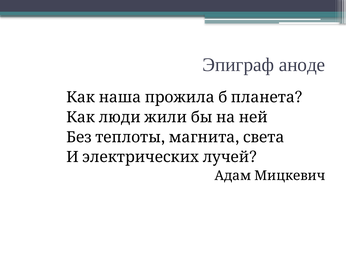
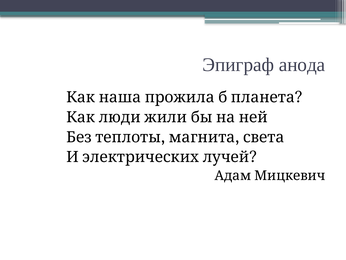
аноде: аноде -> анода (302, 65)
